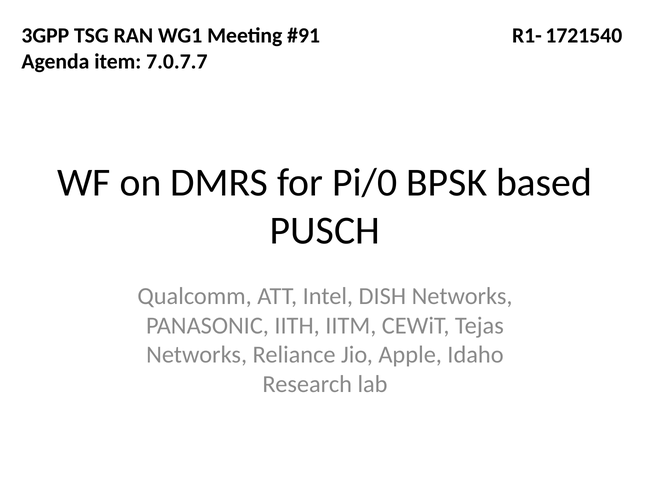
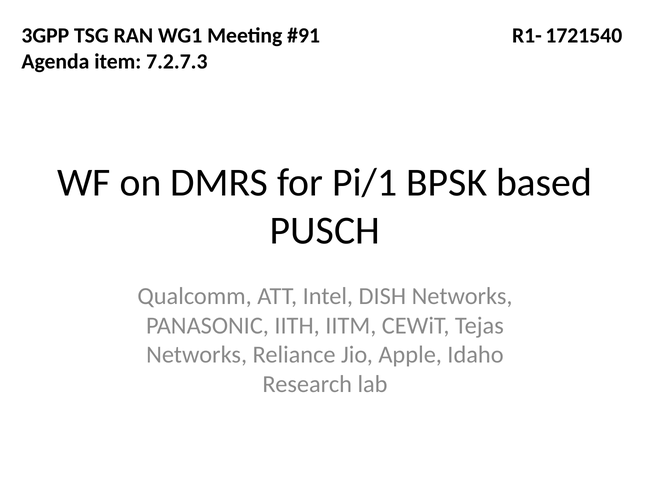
7.0.7.7: 7.0.7.7 -> 7.2.7.3 (177, 62)
Pi/0: Pi/0 -> Pi/1 (365, 183)
